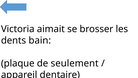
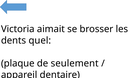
bain: bain -> quel (40, 40)
